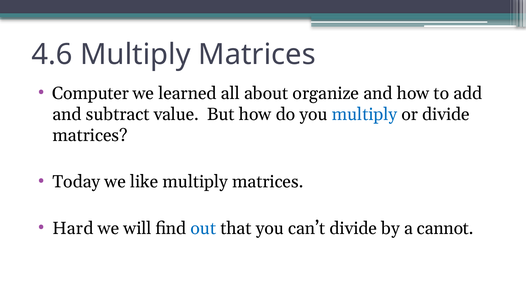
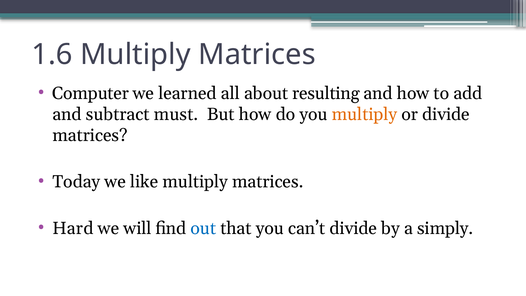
4.6: 4.6 -> 1.6 (52, 55)
organize: organize -> resulting (326, 93)
value: value -> must (176, 114)
multiply colour: blue -> orange (364, 114)
cannot: cannot -> simply (445, 228)
